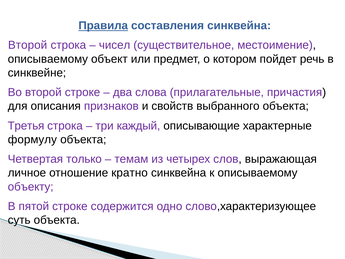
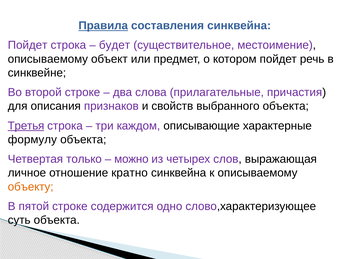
Второй: Второй -> Пойдет (28, 45)
чисел: чисел -> будет (115, 45)
Третья underline: none -> present (26, 126)
каждый: каждый -> каждом (138, 126)
темам: темам -> можно (131, 159)
объекту colour: purple -> orange (31, 187)
